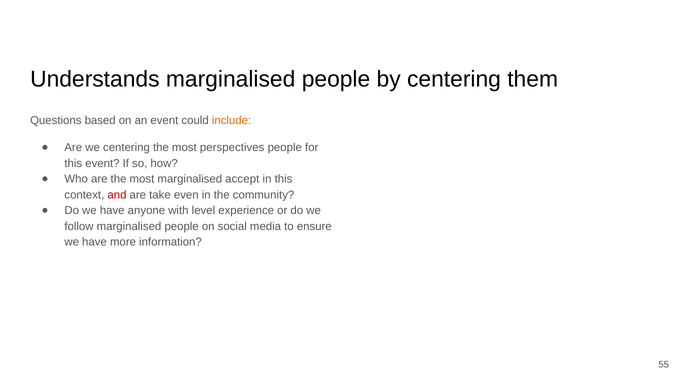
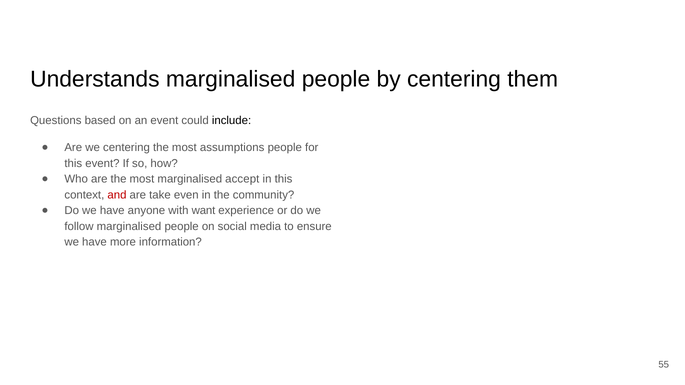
include colour: orange -> black (232, 121)
perspectives: perspectives -> assumptions (232, 148)
level: level -> want (204, 211)
